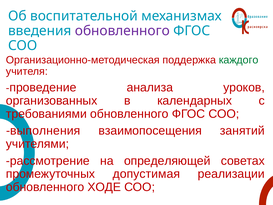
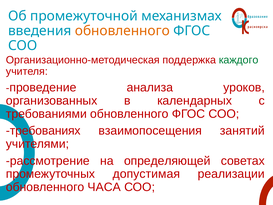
воспитательной: воспитательной -> промежуточной (84, 16)
обновленного colour: purple -> orange (122, 31)
выполнения: выполнения -> требованиях (43, 131)
ХОДЕ: ХОДЕ -> ЧАСА (104, 187)
